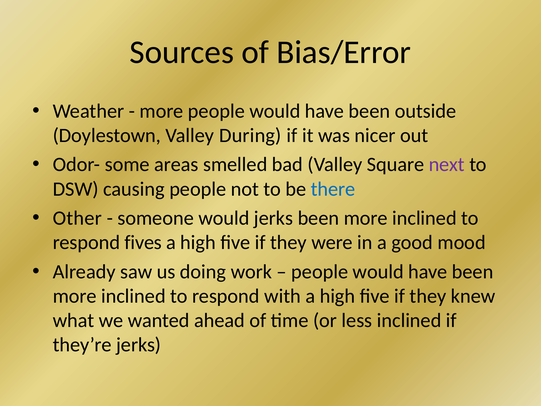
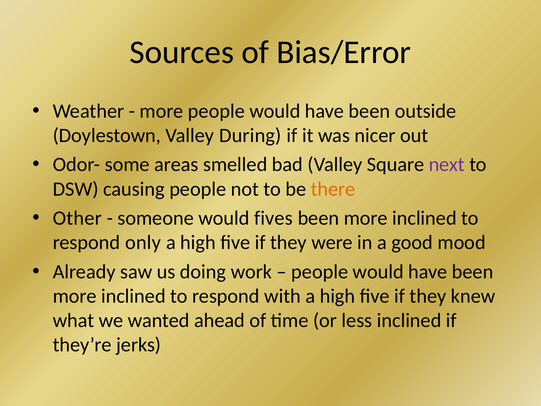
there colour: blue -> orange (333, 189)
would jerks: jerks -> fives (273, 218)
fives: fives -> only (143, 242)
